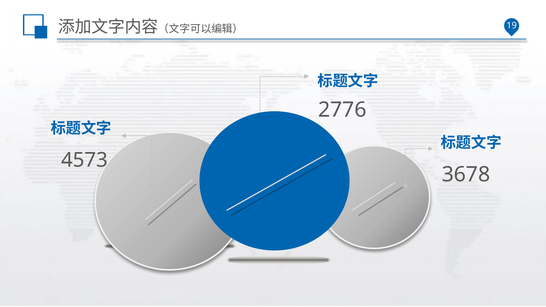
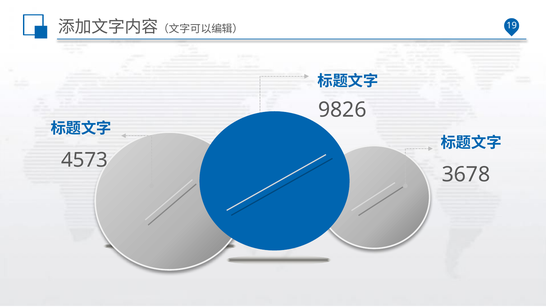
2776: 2776 -> 9826 (342, 110)
